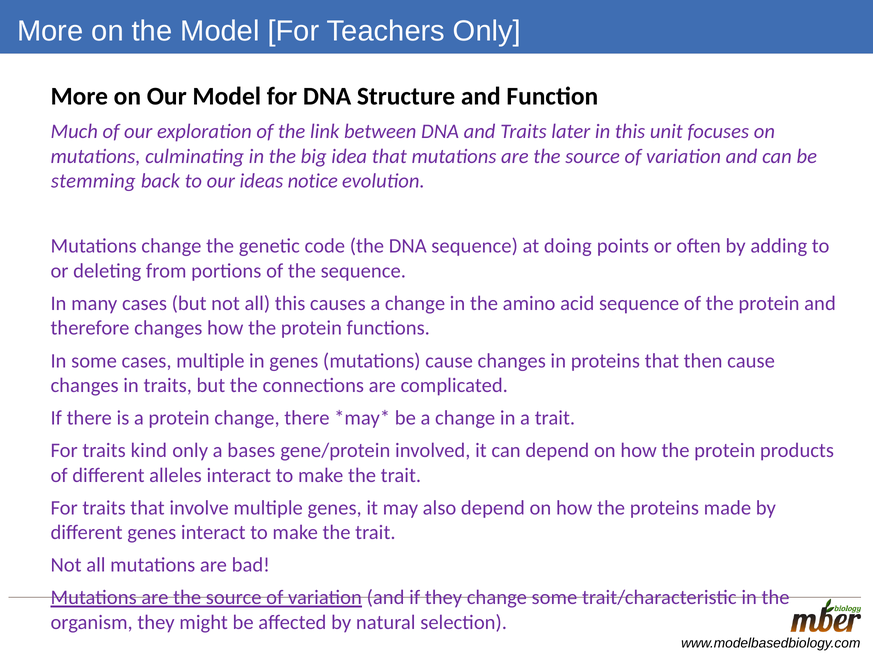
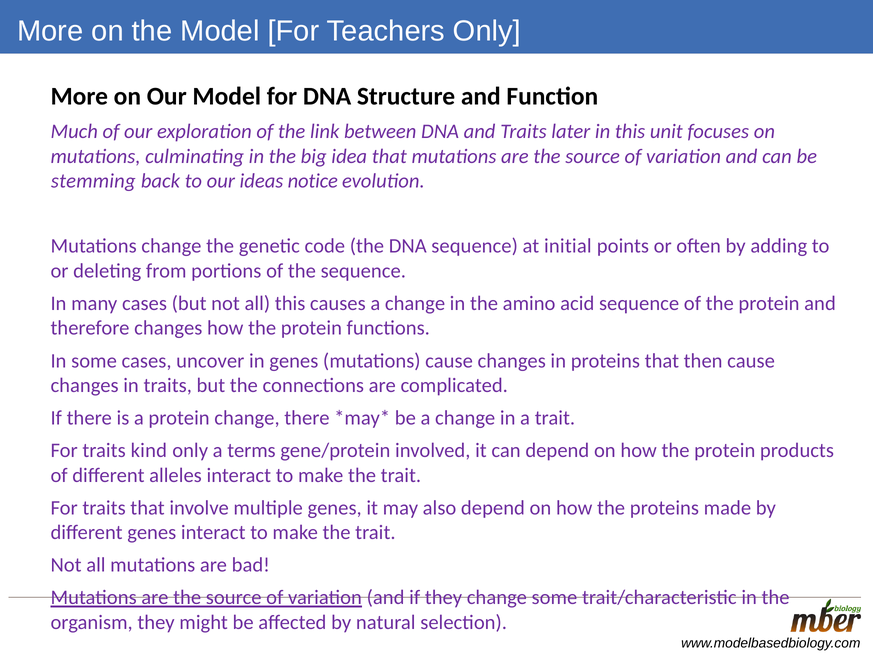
doing: doing -> initial (568, 246)
cases multiple: multiple -> uncover (210, 361)
bases: bases -> terms (251, 450)
